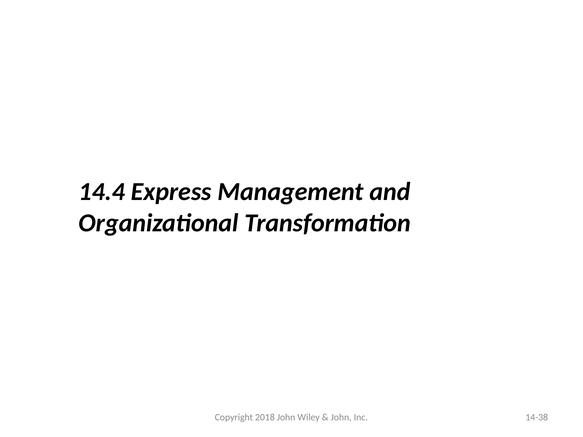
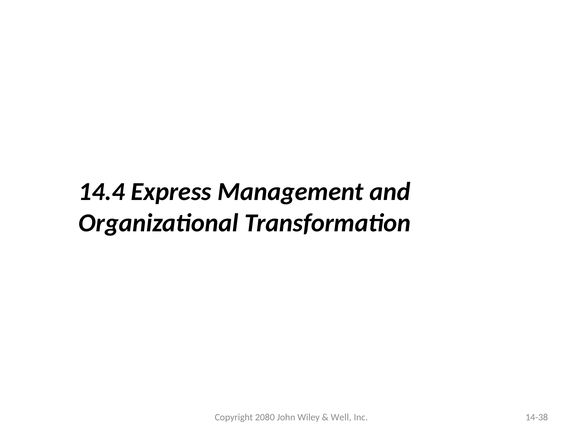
2018: 2018 -> 2080 (265, 417)
John: John -> Well (341, 417)
